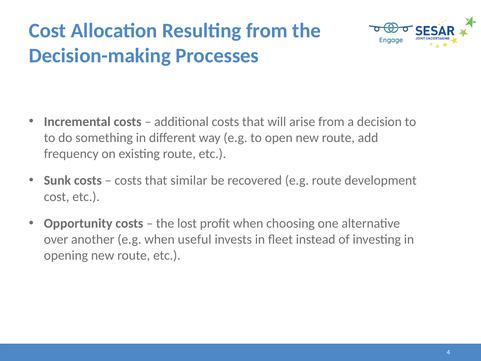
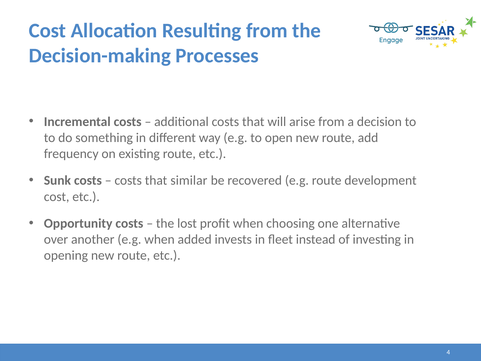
useful: useful -> added (195, 239)
